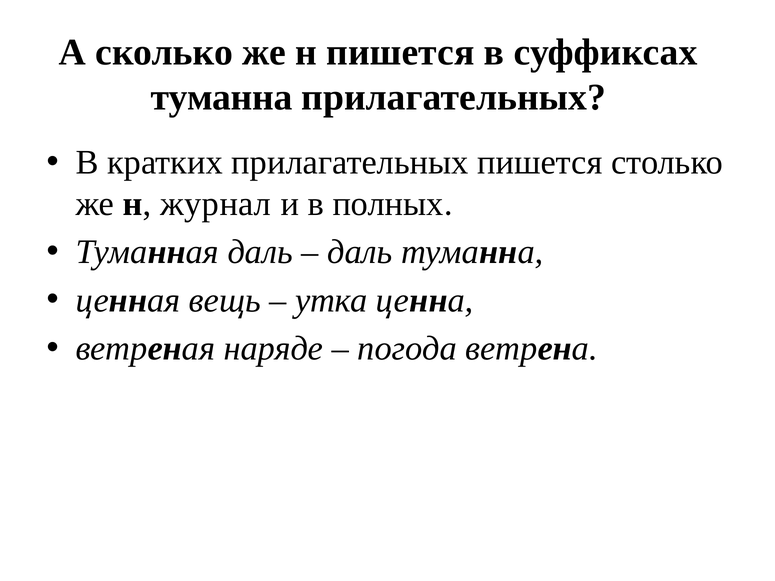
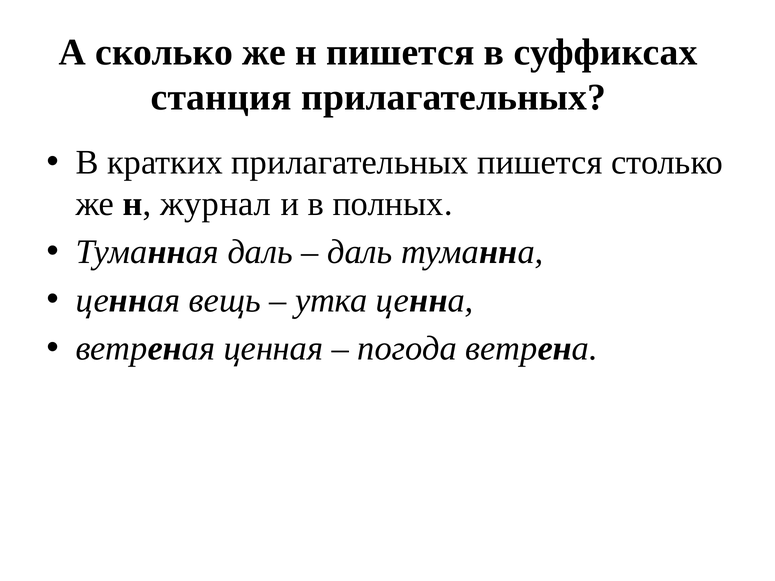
туманна: туманна -> станция (221, 98)
ветреная наряде: наряде -> ценная (273, 349)
